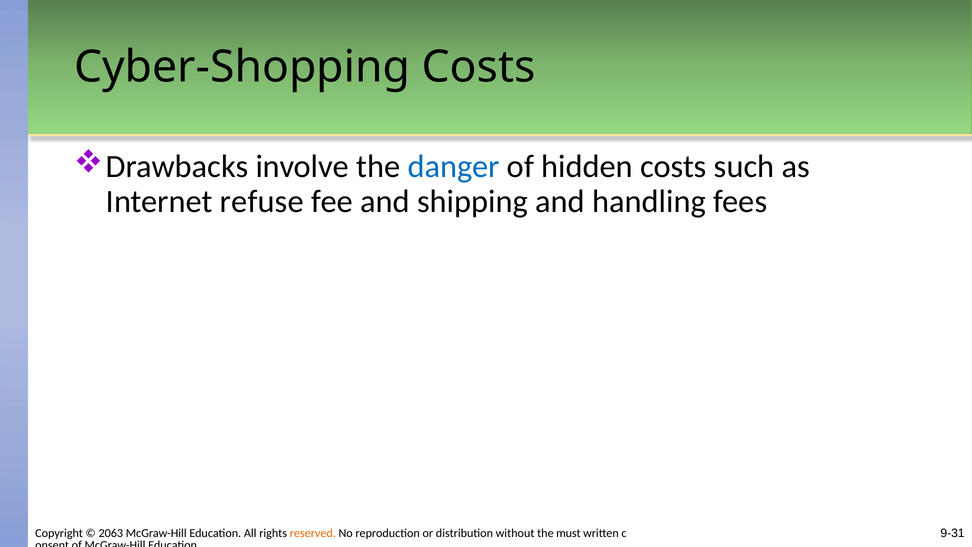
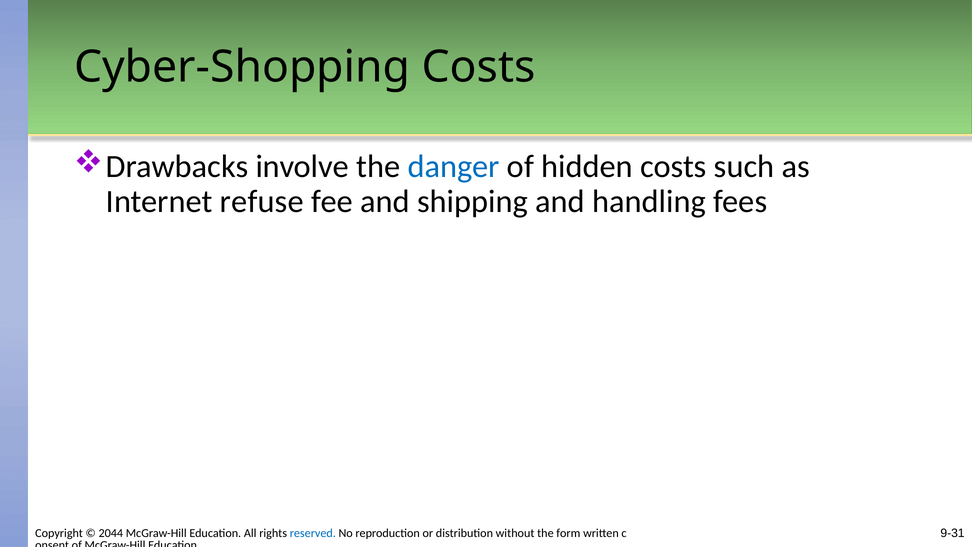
2063: 2063 -> 2044 (111, 533)
reserved colour: orange -> blue (313, 533)
must: must -> form (568, 533)
